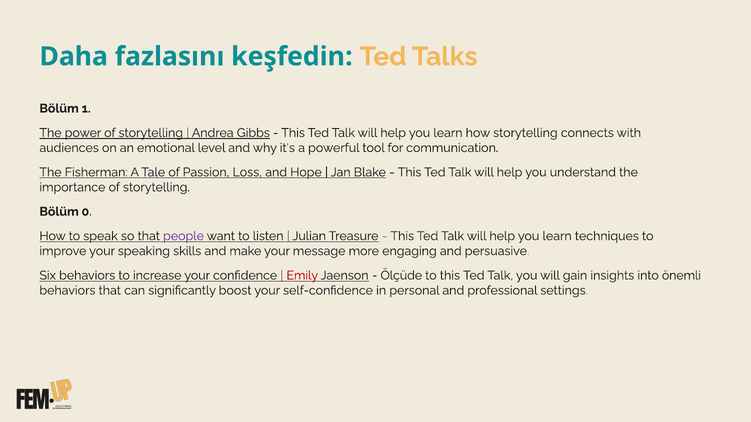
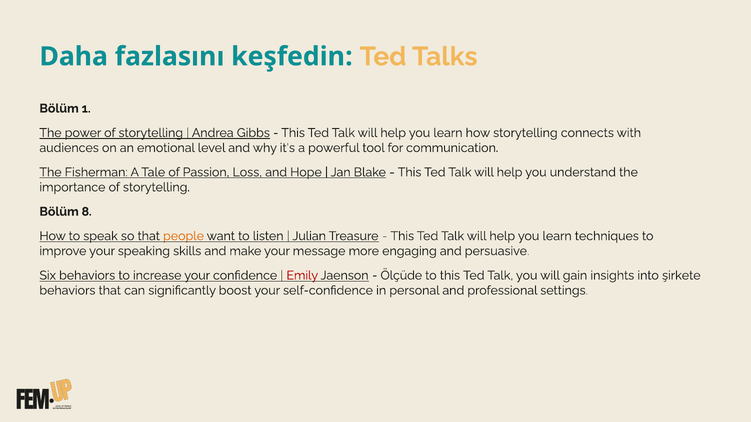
0: 0 -> 8 (87, 212)
people colour: purple -> orange (184, 236)
önemli: önemli -> şirkete (681, 276)
